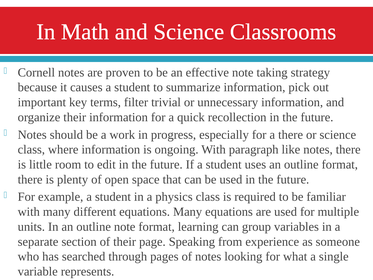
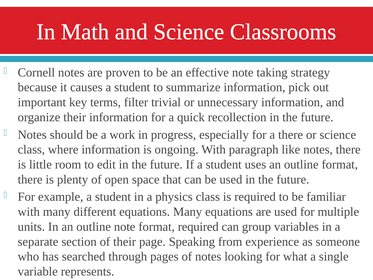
format learning: learning -> required (198, 227)
